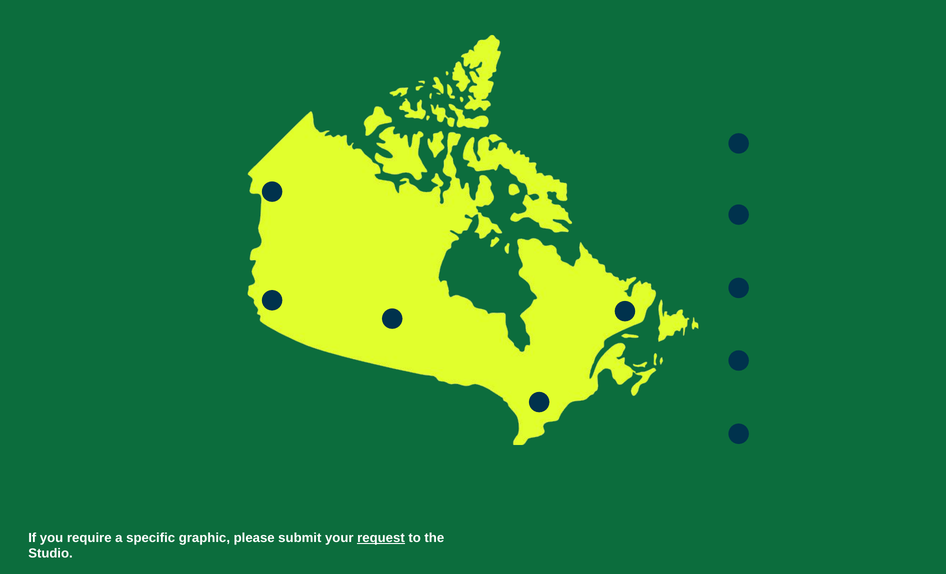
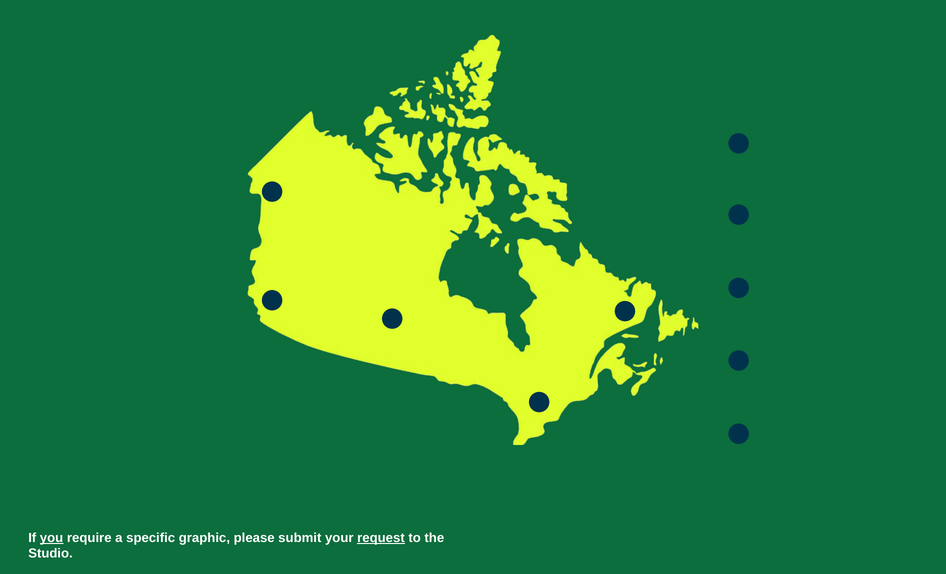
you underline: none -> present (52, 538)
